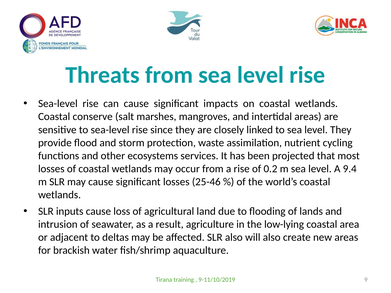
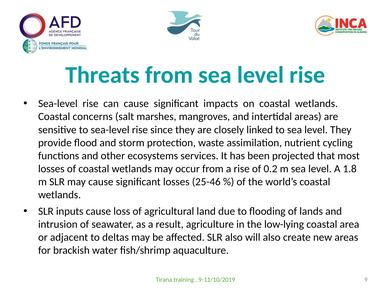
conserve: conserve -> concerns (93, 117)
9.4: 9.4 -> 1.8 (350, 169)
